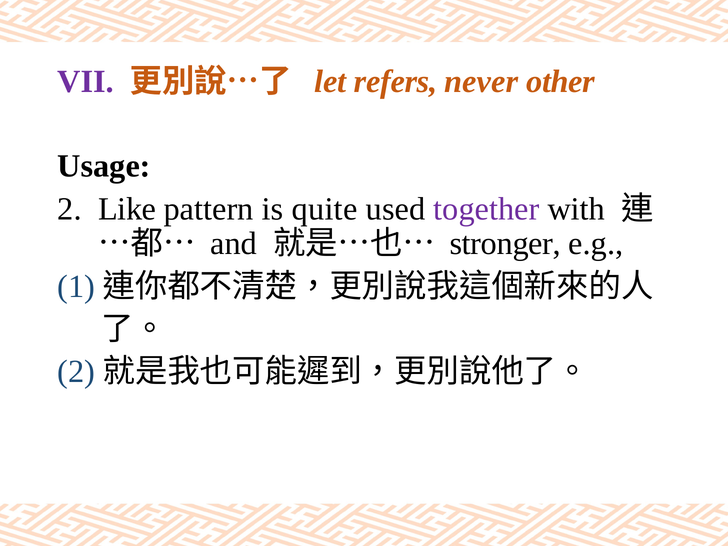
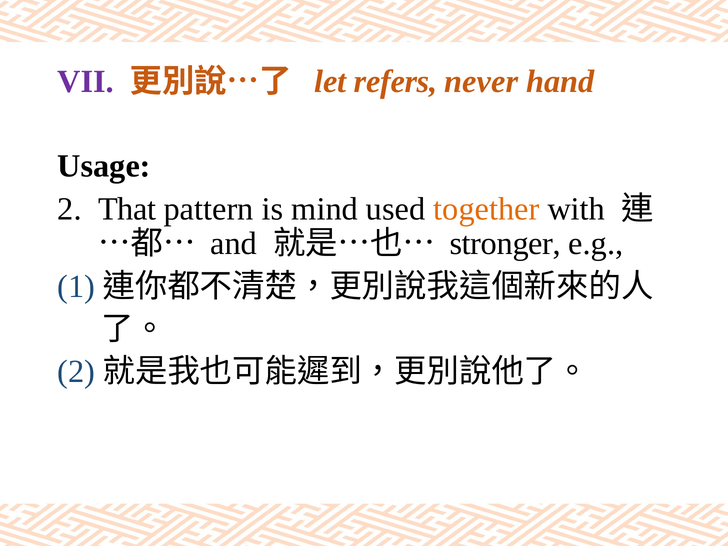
other: other -> hand (560, 82)
Like: Like -> That (127, 209)
quite: quite -> mind (325, 209)
together colour: purple -> orange (486, 209)
